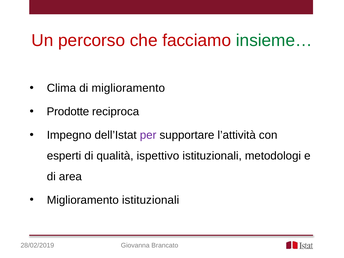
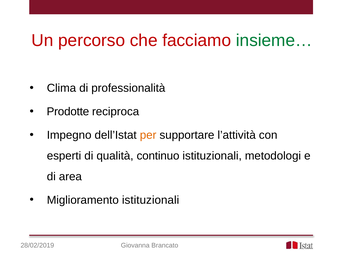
di miglioramento: miglioramento -> professionalità (128, 88)
per colour: purple -> orange (148, 135)
ispettivo: ispettivo -> continuo (158, 156)
